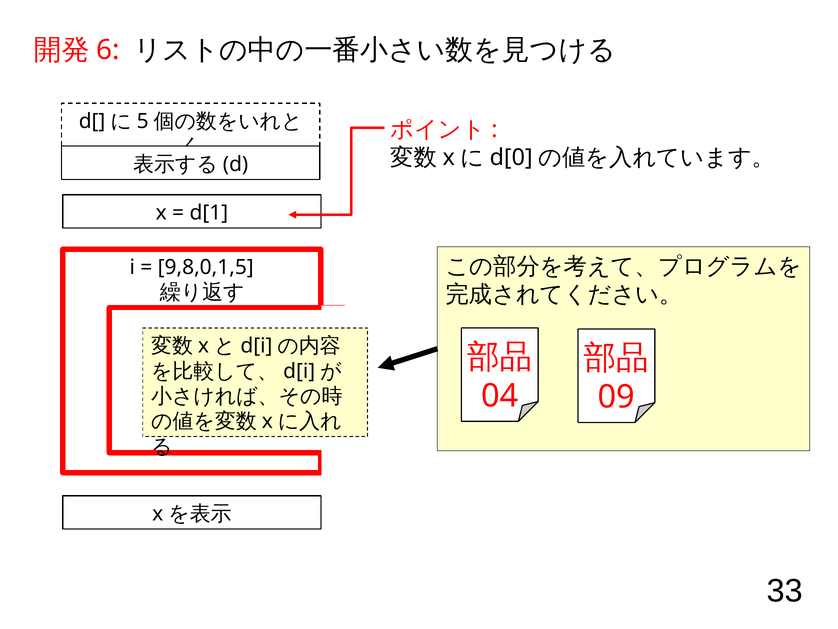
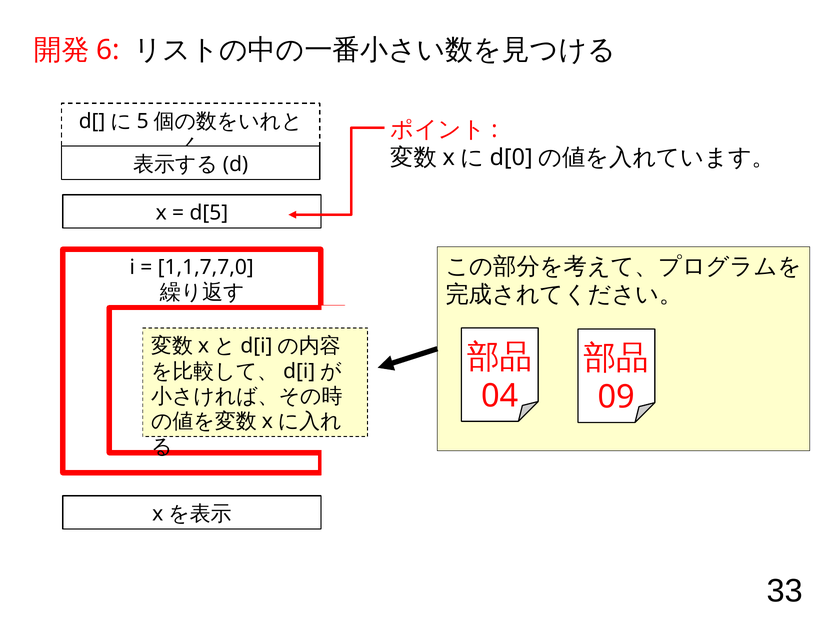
d[1: d[1 -> d[5 (209, 213)
9,8,0,1,5: 9,8,0,1,5 -> 1,1,7,7,0 (206, 267)
